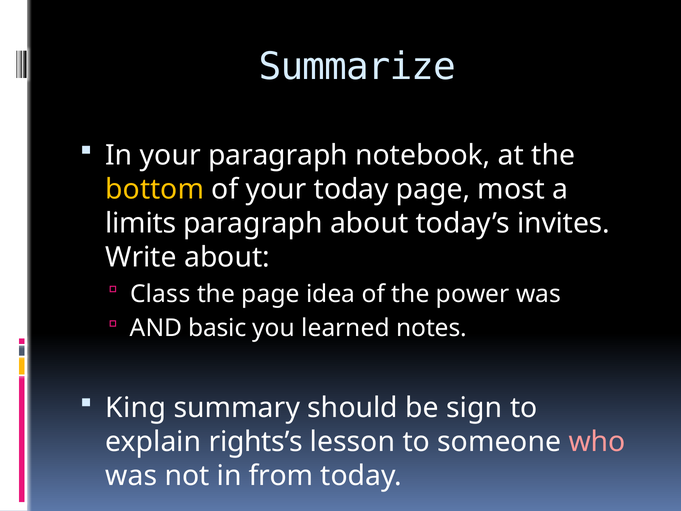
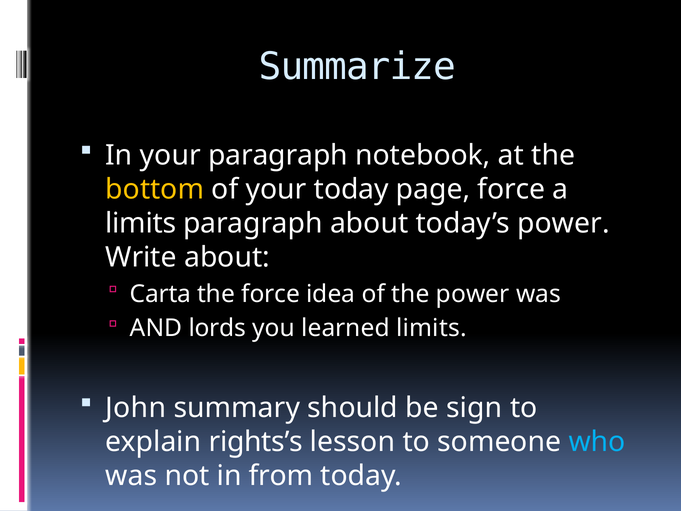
page most: most -> force (511, 189)
today’s invites: invites -> power (563, 223)
Class: Class -> Carta (160, 294)
the page: page -> force (271, 294)
basic: basic -> lords (217, 328)
learned notes: notes -> limits (431, 328)
King: King -> John (136, 407)
who colour: pink -> light blue (597, 442)
